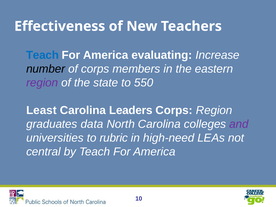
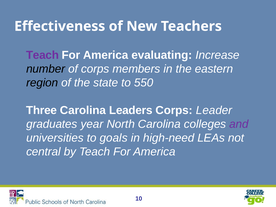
Teach colour: blue -> purple (42, 55)
region colour: purple -> black (42, 83)
Least: Least -> Three (42, 110)
Corps Region: Region -> Leader (214, 110)
data: data -> year (92, 124)
rubric: rubric -> goals (114, 138)
